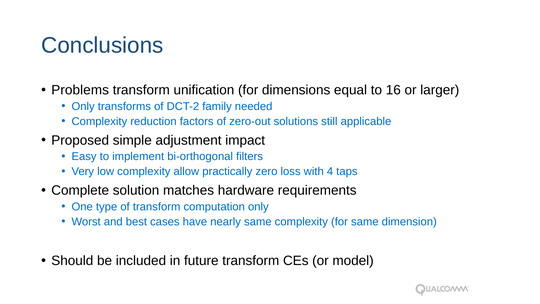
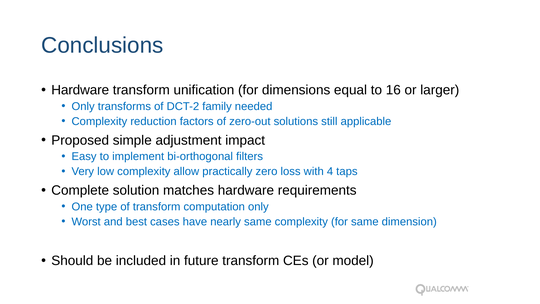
Problems: Problems -> Hardware (80, 90)
